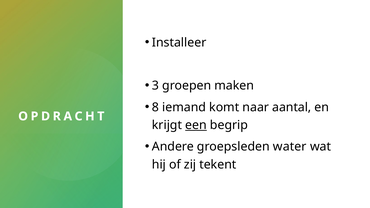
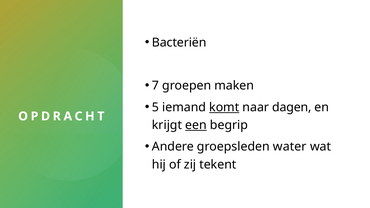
Installeer: Installeer -> Bacteriën (179, 42)
3: 3 -> 7 (155, 86)
8: 8 -> 5 (155, 107)
komt underline: none -> present (224, 107)
aantal: aantal -> dagen (292, 107)
